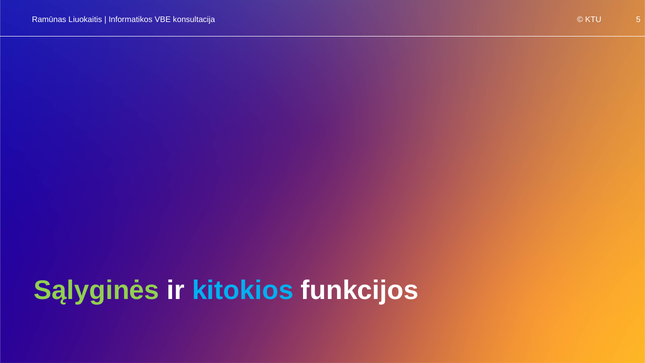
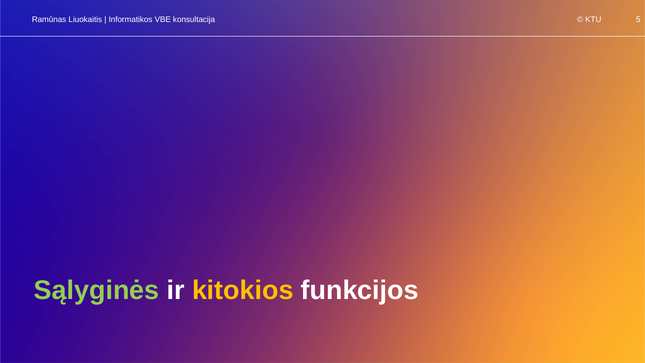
kitokios colour: light blue -> yellow (243, 290)
